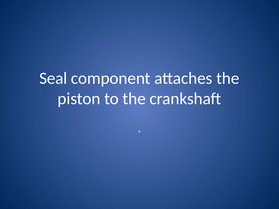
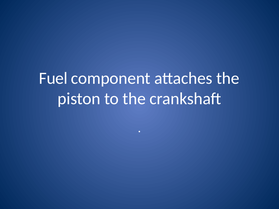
Seal: Seal -> Fuel (53, 78)
